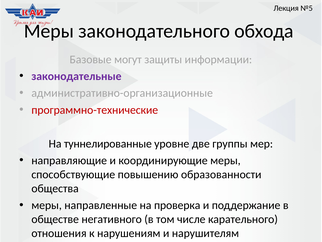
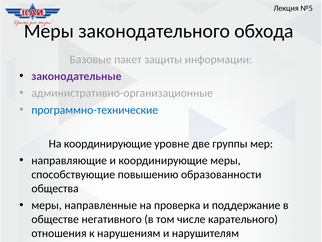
могут: могут -> пакет (128, 59)
программно-технические colour: red -> blue (95, 110)
На туннелированные: туннелированные -> координирующие (108, 143)
